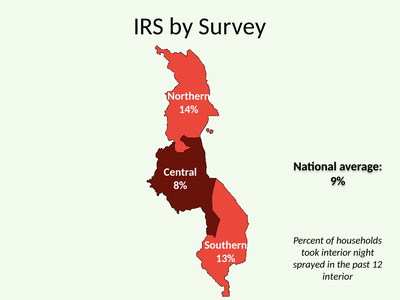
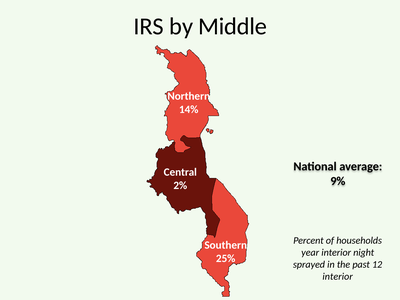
Survey: Survey -> Middle (233, 27)
8%: 8% -> 2% (180, 186)
took: took -> year (310, 252)
13%: 13% -> 25% (226, 258)
